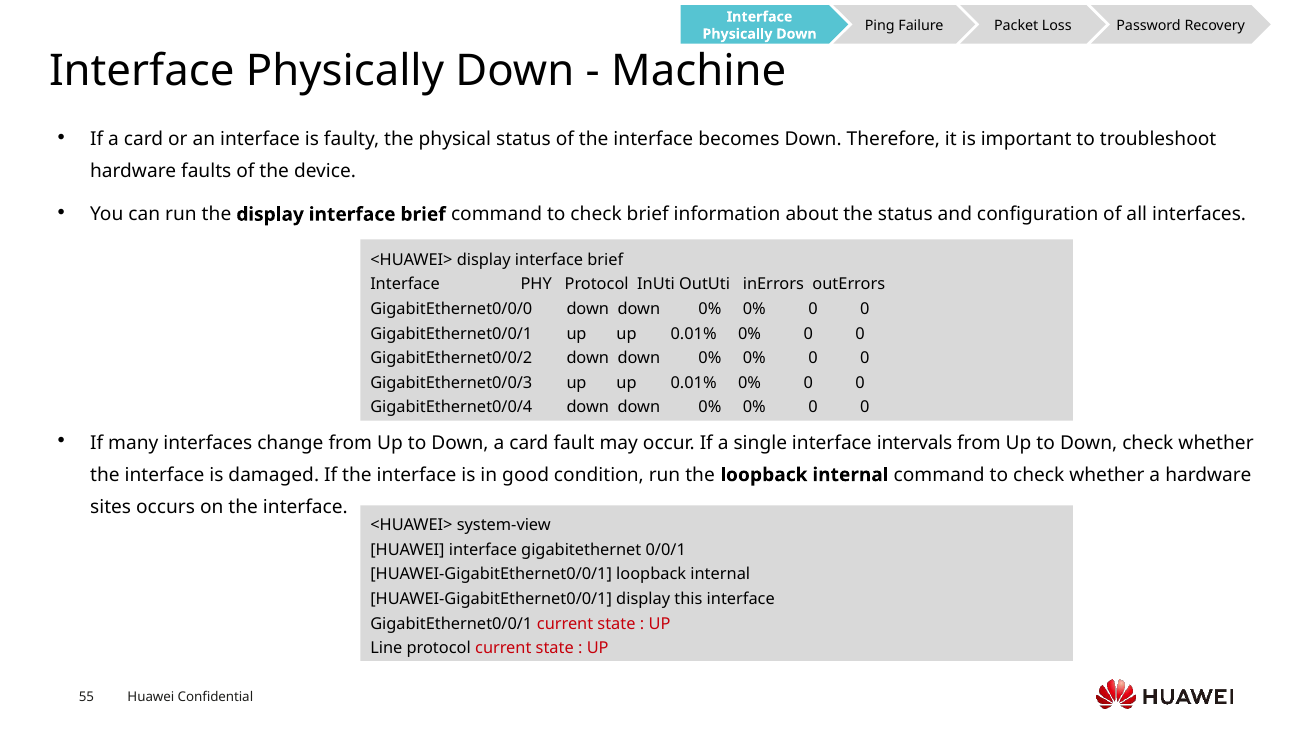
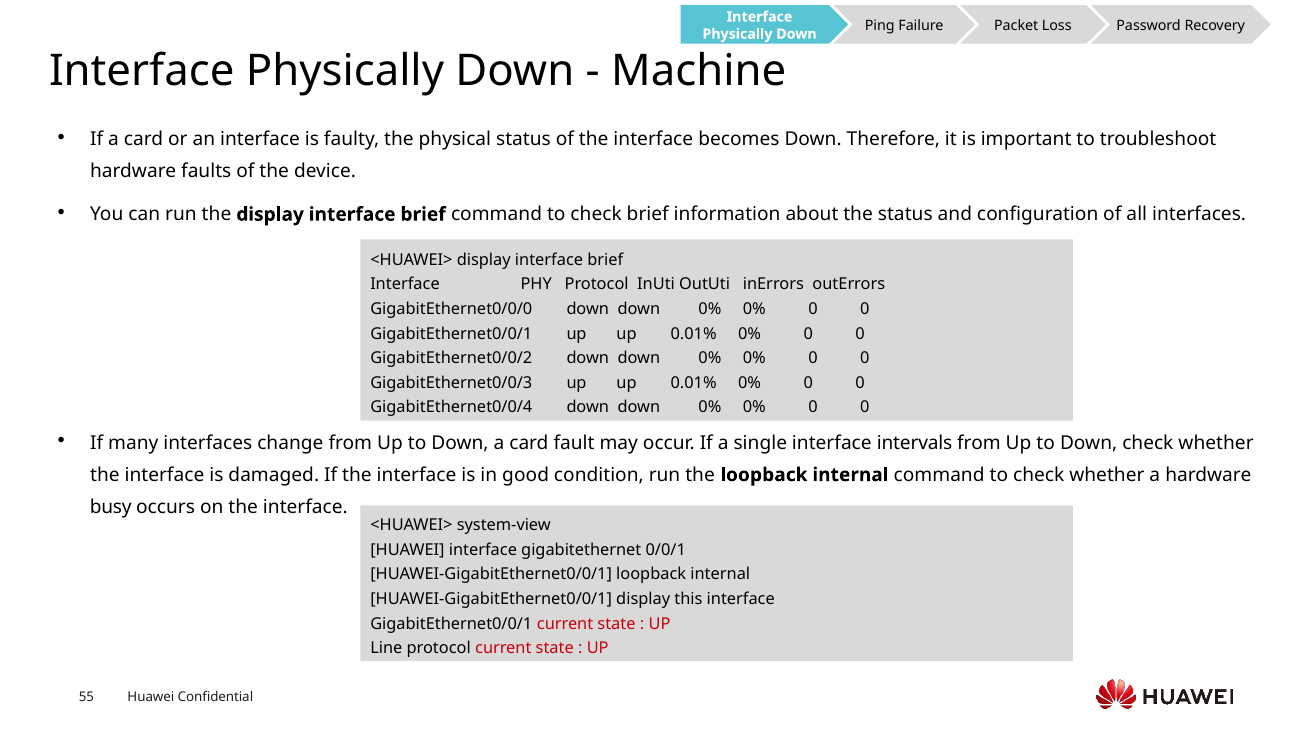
sites: sites -> busy (111, 507)
